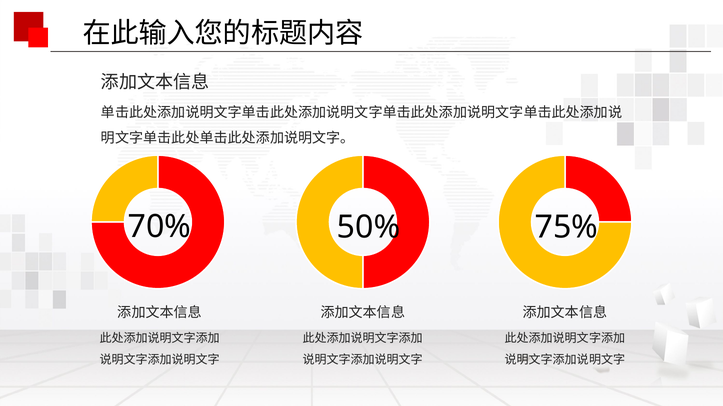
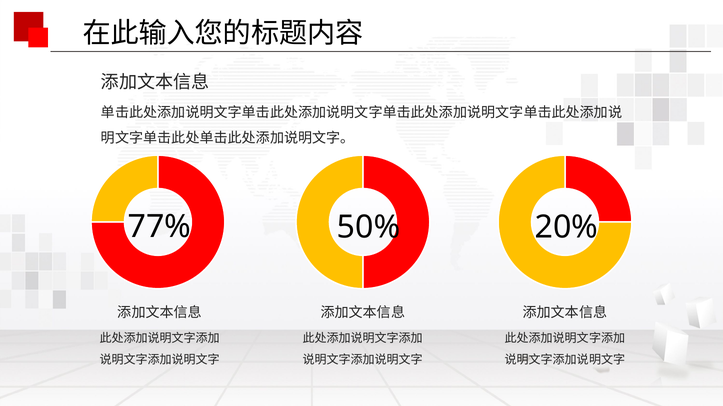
70%: 70% -> 77% (159, 227)
75%: 75% -> 20% (566, 228)
